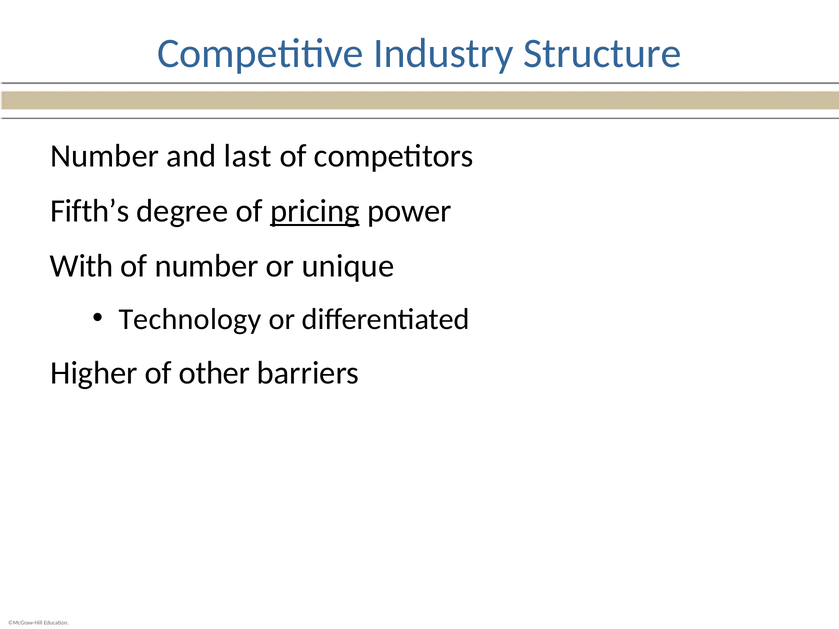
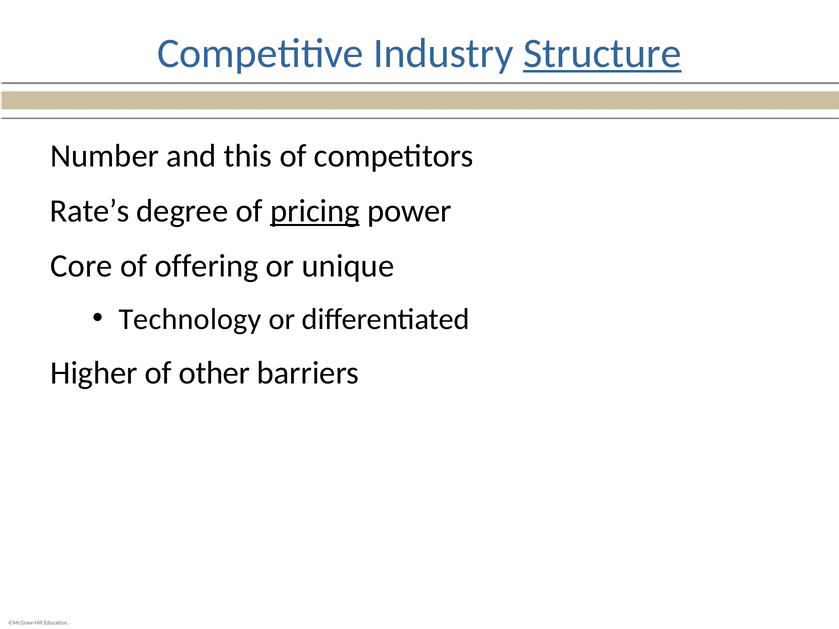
Structure underline: none -> present (602, 53)
last: last -> this (248, 156)
Fifth’s: Fifth’s -> Rate’s (90, 211)
With: With -> Core (81, 266)
of number: number -> offering (207, 266)
